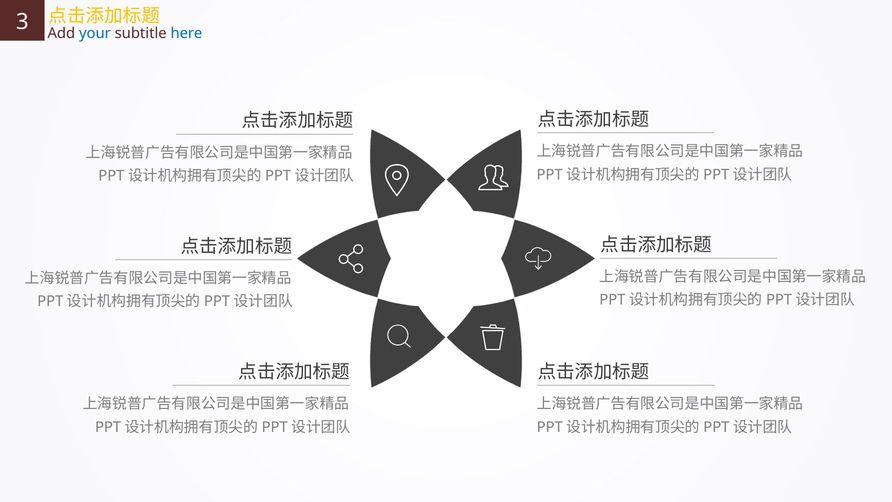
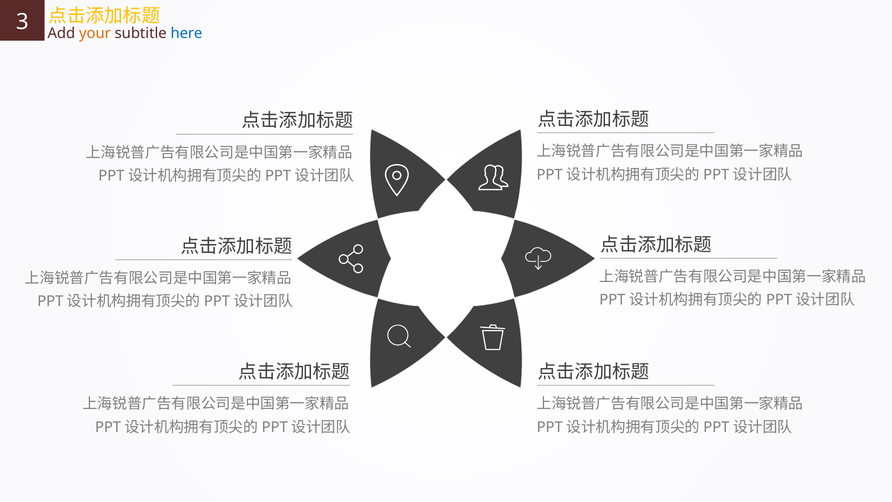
your colour: blue -> orange (95, 33)
